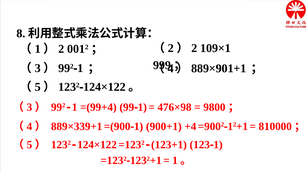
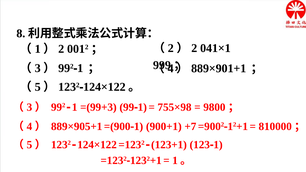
109×1: 109×1 -> 041×1 (215, 48)
=(99+4: =(99+4 -> =(99+3 (98, 107)
476×98: 476×98 -> 755×98 (175, 107)
889×339+1: 889×339+1 -> 889×905+1 (77, 127)
+4: +4 -> +7 (190, 127)
